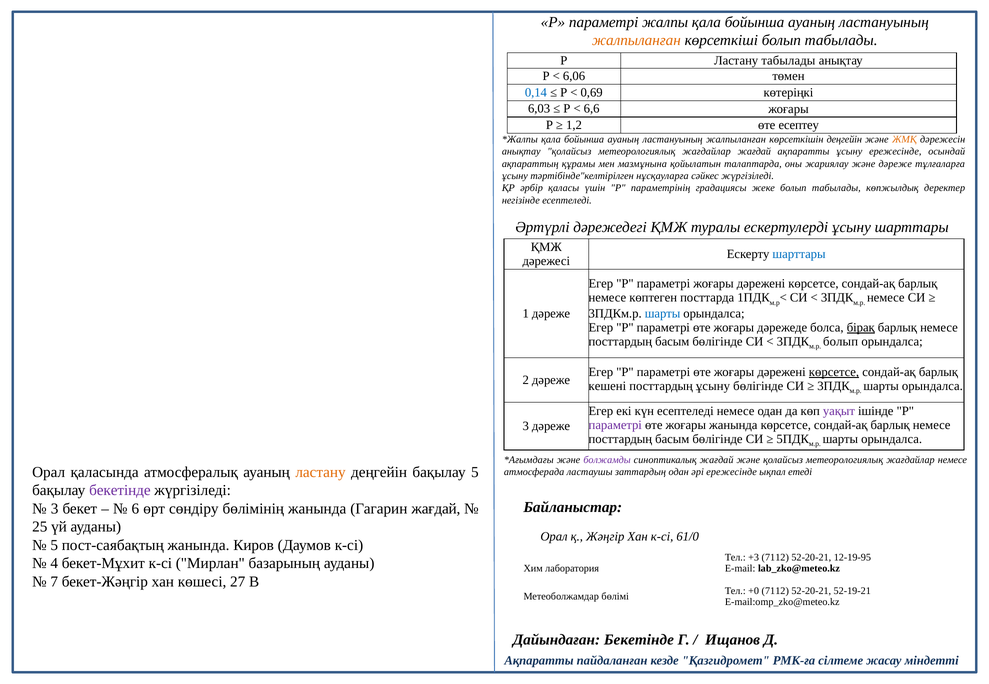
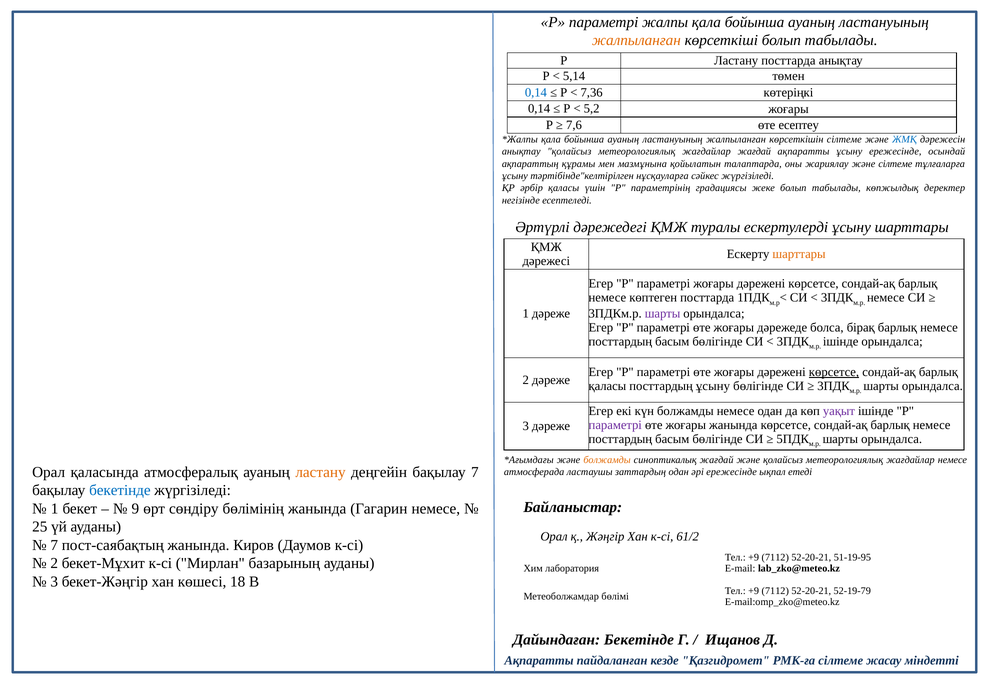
Ластану табылады: табылады -> посттарда (788, 61)
6,06: 6,06 -> 5,14 (574, 76)
0,69: 0,69 -> 7,36 (592, 92)
6,03: 6,03 -> 0,14 (539, 109)
6,6: 6,6 -> 5,2 (592, 109)
1,2: 1,2 -> 7,6 (574, 125)
көрсеткішін деңгейін: деңгейін -> сілтеме (844, 140)
ЖМҚ colour: orange -> blue (904, 140)
және дәреже: дәреже -> сілтеме (895, 164)
шарттары colour: blue -> orange (799, 254)
шарты colour: blue -> purple (663, 314)
бірақ underline: present -> none (861, 328)
болып: болып -> ішінде (841, 342)
кешені: кешені -> қаласы (607, 386)
күн есептеледі: есептеледі -> болжамды (685, 412)
болжамды colour: purple -> orange (607, 460)
бақылау 5: 5 -> 7 (475, 473)
бекетінде colour: purple -> blue (120, 491)
3: 3 -> 1 (55, 509)
6: 6 -> 9 (135, 509)
Гагарин жағдай: жағдай -> немесе (436, 509)
61/0: 61/0 -> 61/2 (688, 537)
5: 5 -> 7 (54, 546)
+3: +3 -> +9 (754, 558)
12-19-95: 12-19-95 -> 51-19-95 (852, 558)
4: 4 -> 2 (54, 564)
7: 7 -> 3 (54, 582)
27: 27 -> 18 (238, 582)
+0: +0 -> +9 (754, 591)
52-19-21: 52-19-21 -> 52-19-79 (852, 591)
